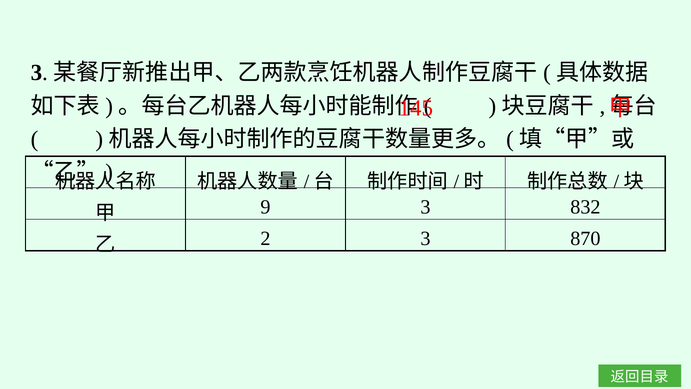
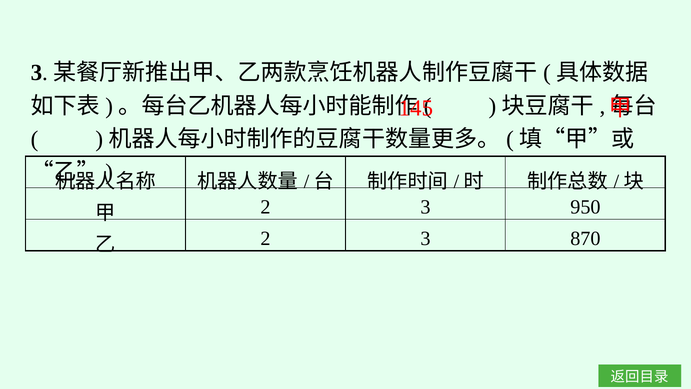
9: 9 -> 2 (266, 207)
832: 832 -> 950 (585, 207)
